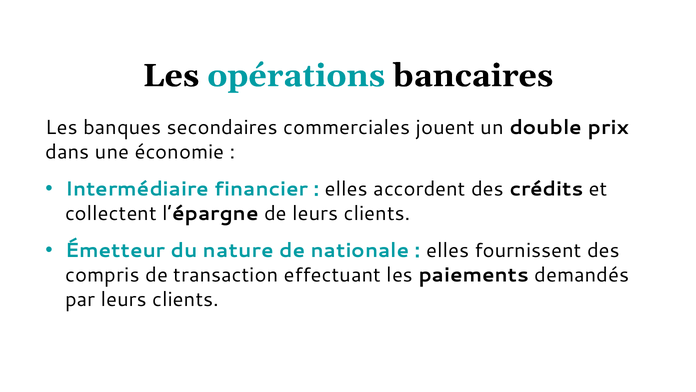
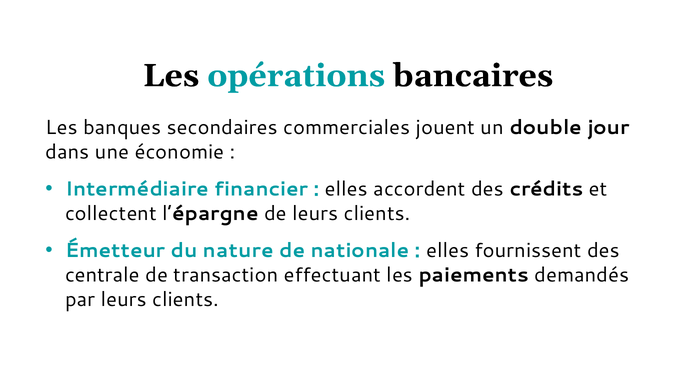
prix: prix -> jour (608, 127)
compris: compris -> centrale (102, 275)
